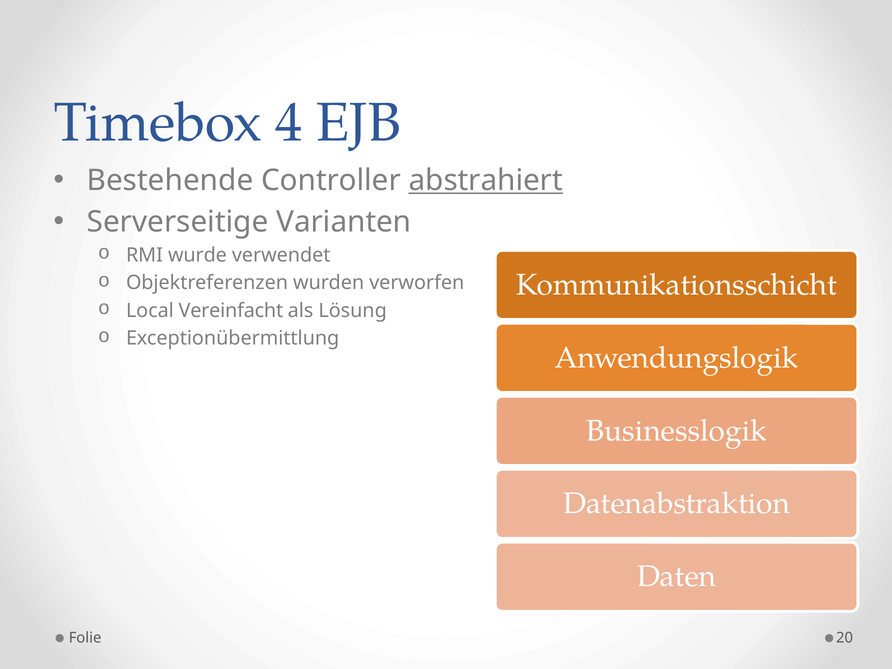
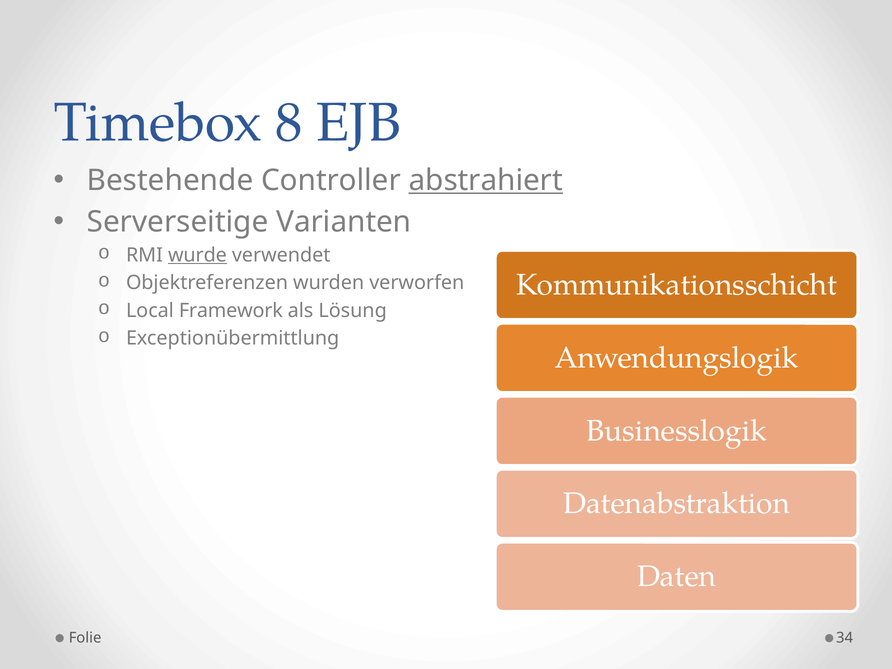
4: 4 -> 8 (289, 123)
wurde underline: none -> present (197, 255)
Vereinfacht: Vereinfacht -> Framework (231, 311)
20: 20 -> 34 (845, 638)
